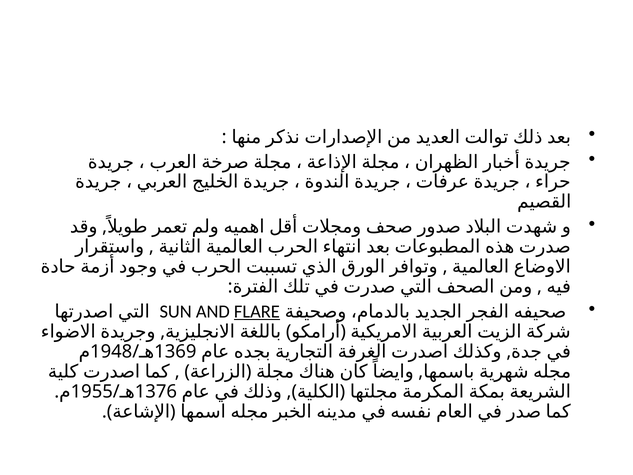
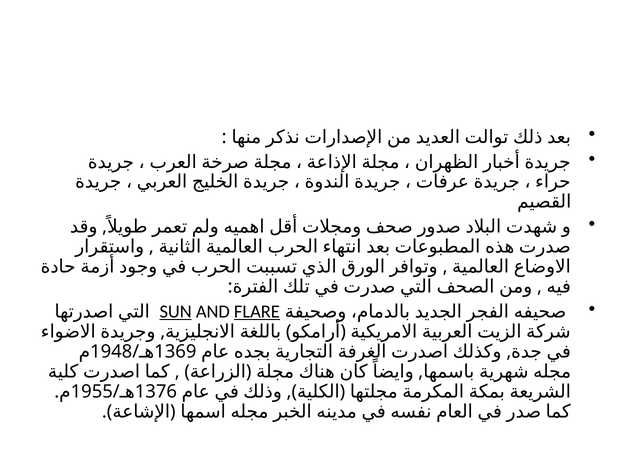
SUN underline: none -> present (176, 312)
